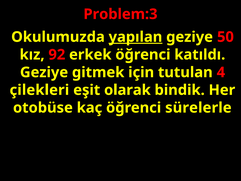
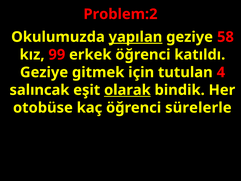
Problem:3: Problem:3 -> Problem:2 (120, 14)
50: 50 -> 58 (225, 37)
92: 92 -> 99 (57, 55)
çilekleri: çilekleri -> salıncak (39, 90)
olarak underline: none -> present (127, 90)
